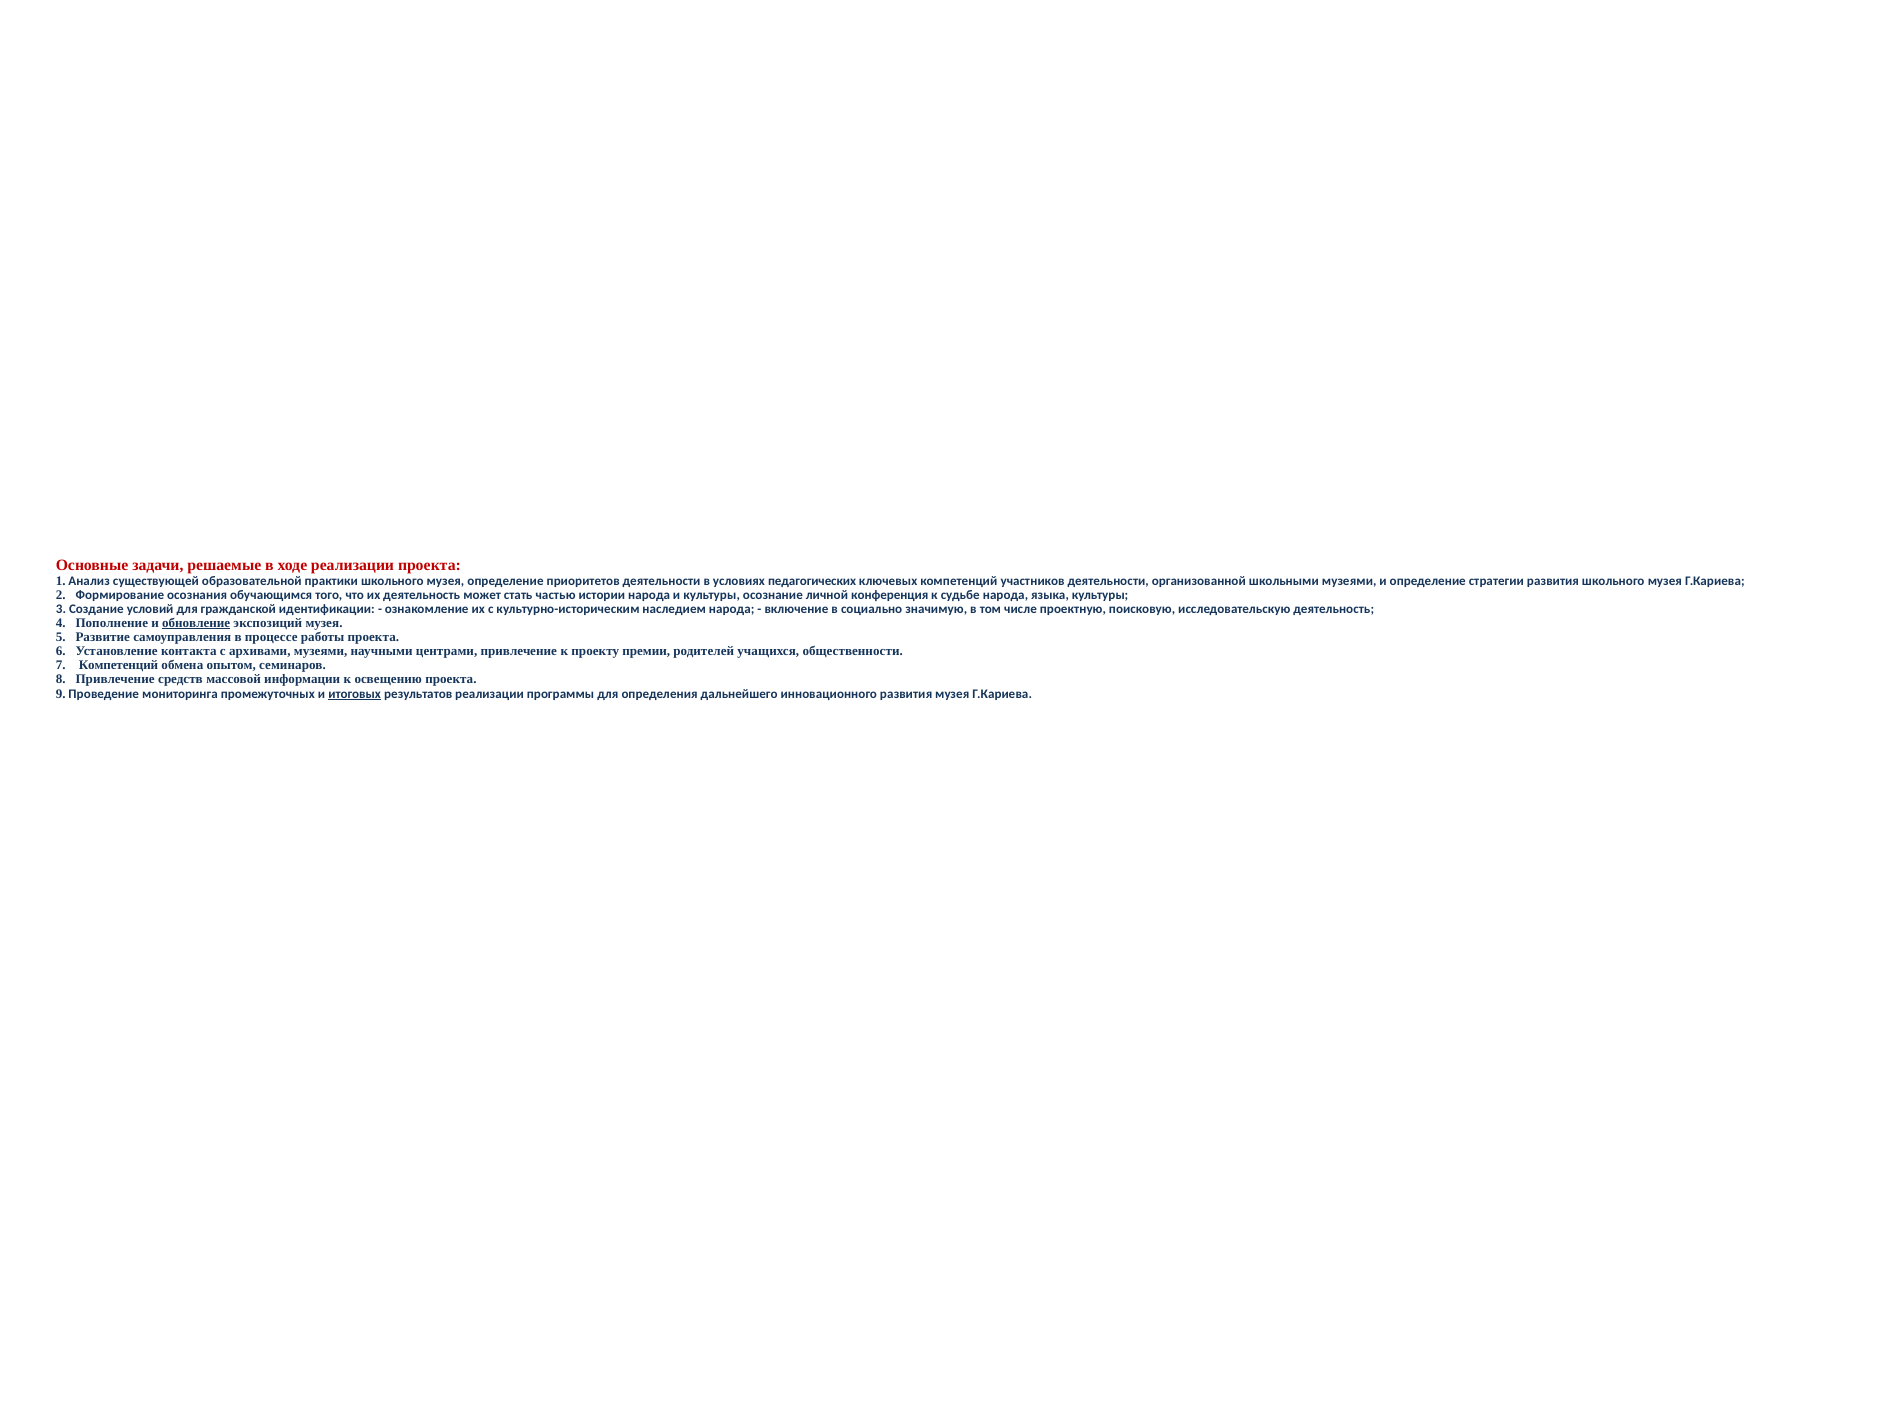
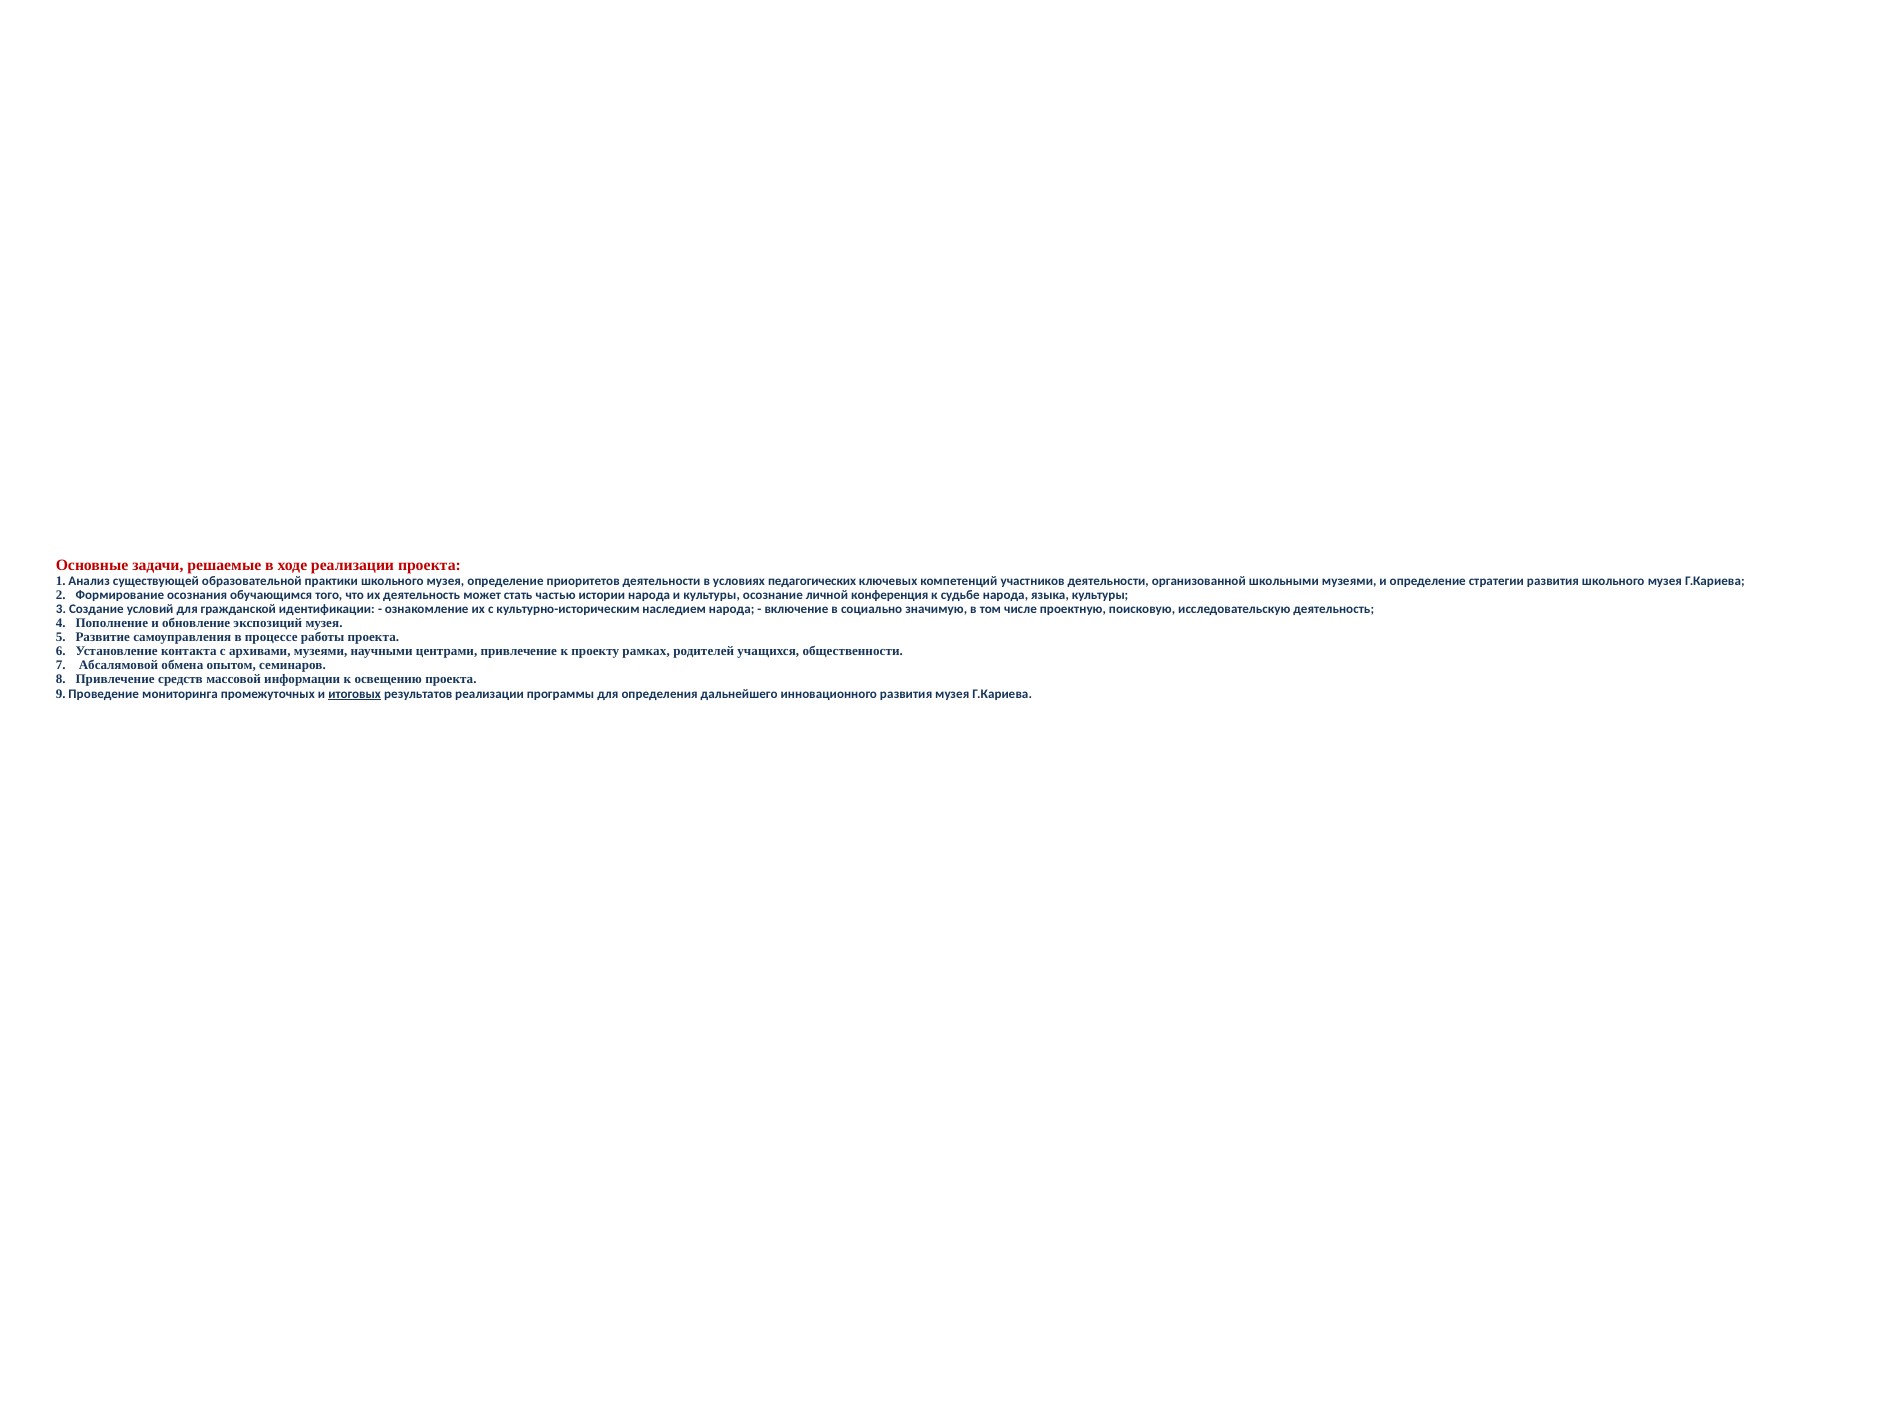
обновление underline: present -> none (196, 623)
премии: премии -> рамках (646, 651)
7 Компетенций: Компетенций -> Абсалямовой (118, 665)
